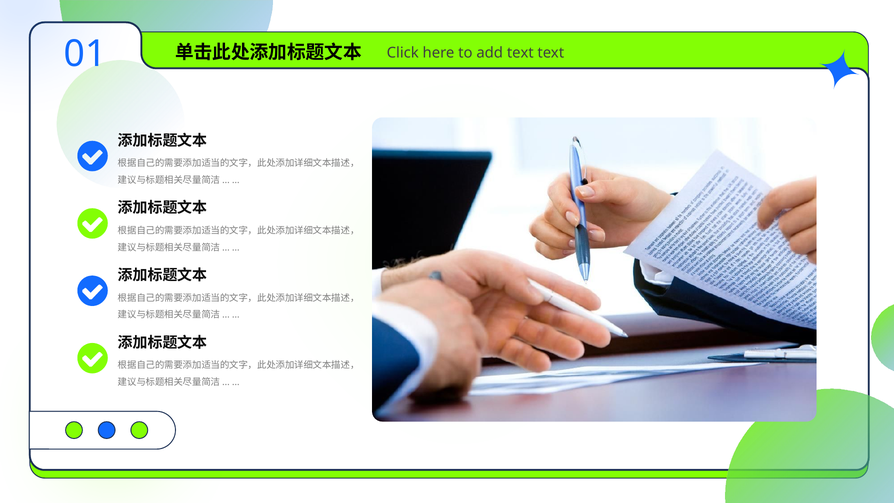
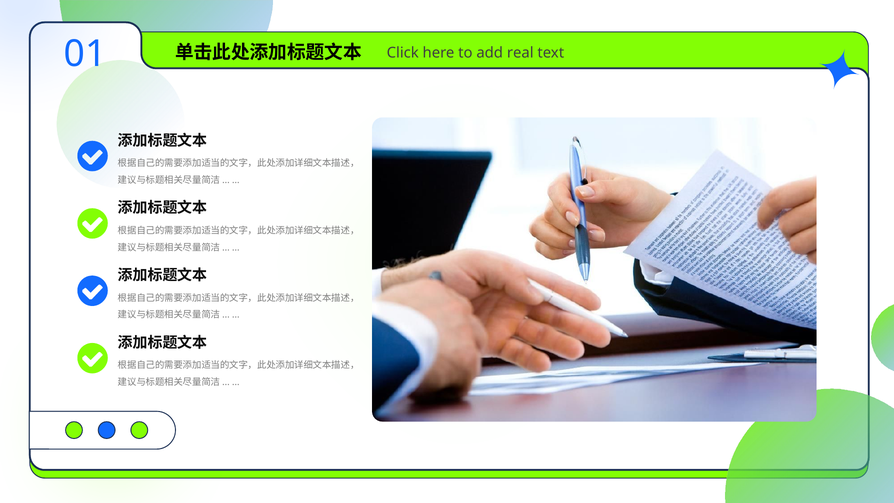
add text: text -> real (520, 53)
